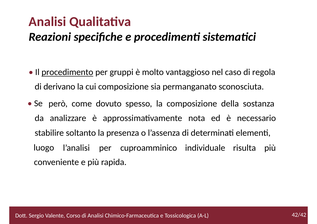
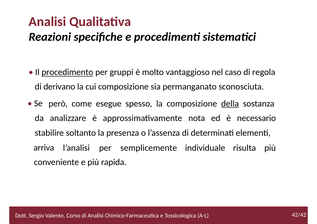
dovuto: dovuto -> esegue (109, 104)
della underline: none -> present (230, 104)
luogo: luogo -> arriva (44, 148)
cuproamminico: cuproamminico -> semplicemente (149, 148)
